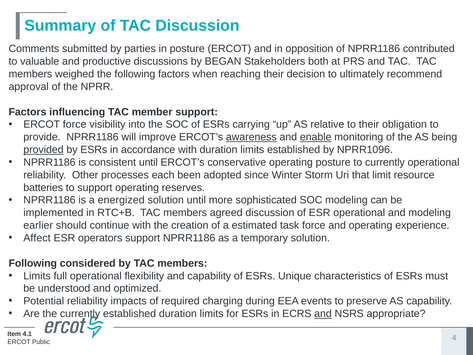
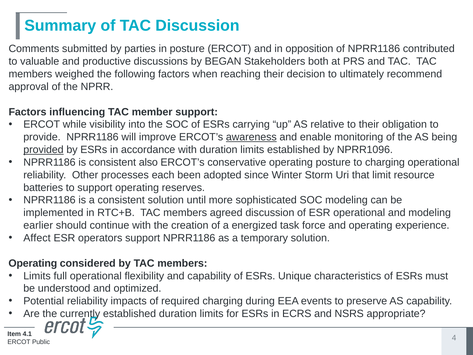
ERCOT force: force -> while (75, 124)
enable underline: present -> none (316, 137)
consistent until: until -> also (148, 162)
to currently: currently -> charging (385, 162)
a energized: energized -> consistent (121, 200)
estimated: estimated -> energized (254, 225)
Following: Following -> Operating (33, 263)
and underline: present -> none (323, 314)
